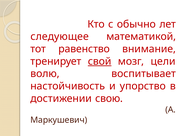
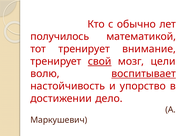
следующее: следующее -> получилось (60, 37)
тот равенство: равенство -> тренирует (84, 49)
воспитывает underline: none -> present (144, 74)
свою: свою -> дело (109, 99)
